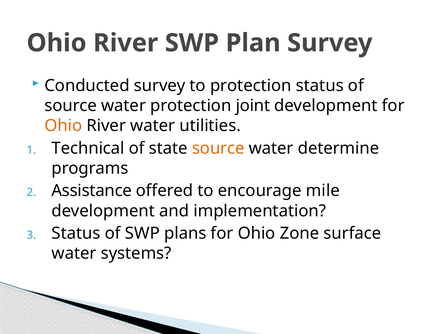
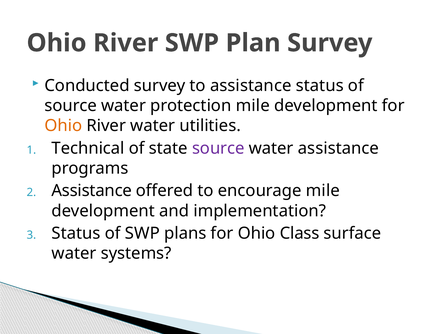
to protection: protection -> assistance (251, 85)
protection joint: joint -> mile (253, 106)
source colour: orange -> purple (218, 148)
water determine: determine -> assistance (338, 148)
Zone: Zone -> Class (300, 233)
